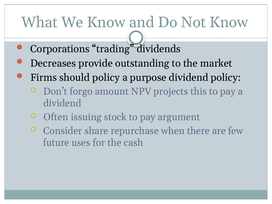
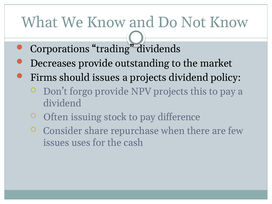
should policy: policy -> issues (106, 78)
a purpose: purpose -> projects (148, 78)
forgo amount: amount -> provide (112, 92)
argument: argument -> difference (179, 117)
future: future -> issues (56, 143)
